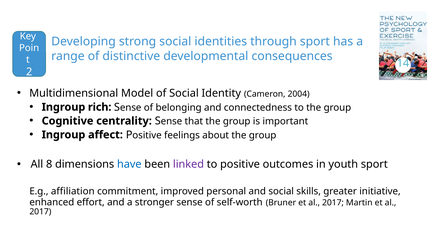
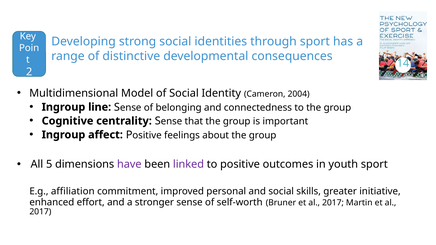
rich: rich -> line (100, 107)
8: 8 -> 5 (49, 165)
have colour: blue -> purple (129, 165)
